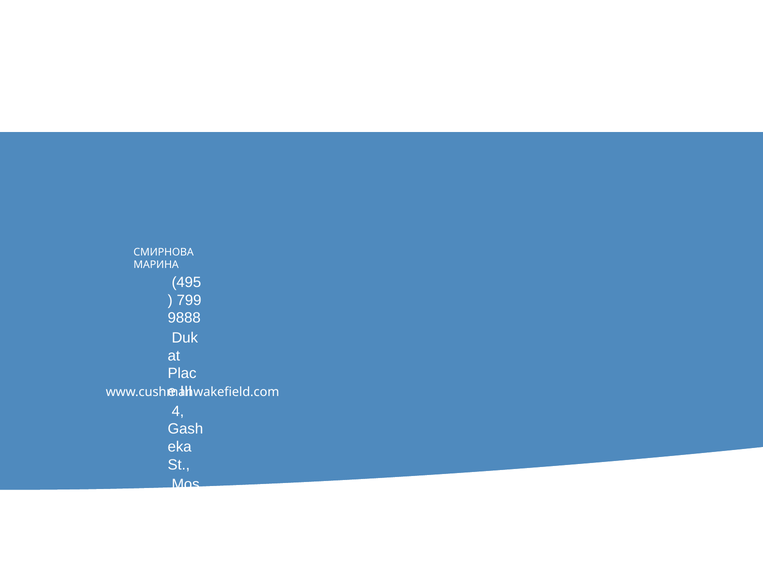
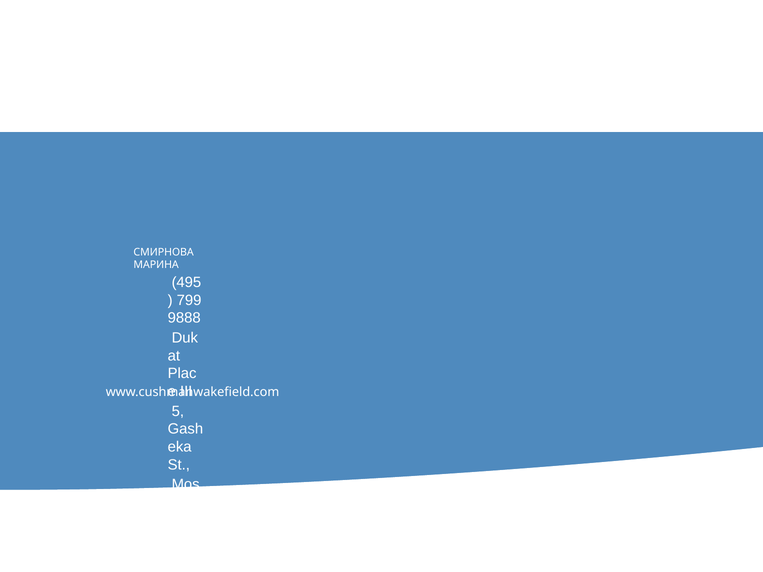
4: 4 -> 5 (178, 411)
